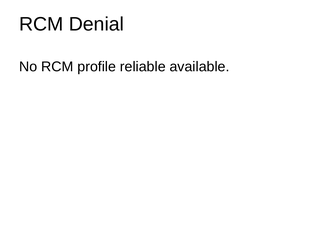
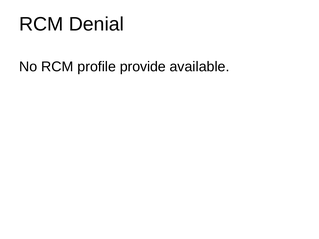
reliable: reliable -> provide (143, 67)
